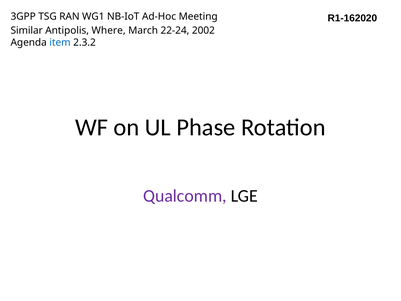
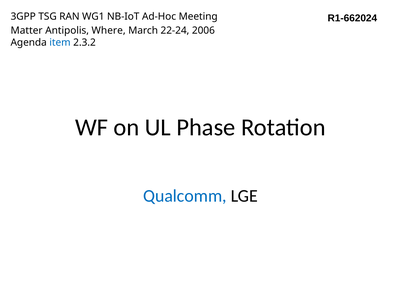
R1-162020: R1-162020 -> R1-662024 (352, 18)
Similar: Similar -> Matter (27, 30)
2002: 2002 -> 2006 (203, 30)
Qualcomm colour: purple -> blue (185, 196)
